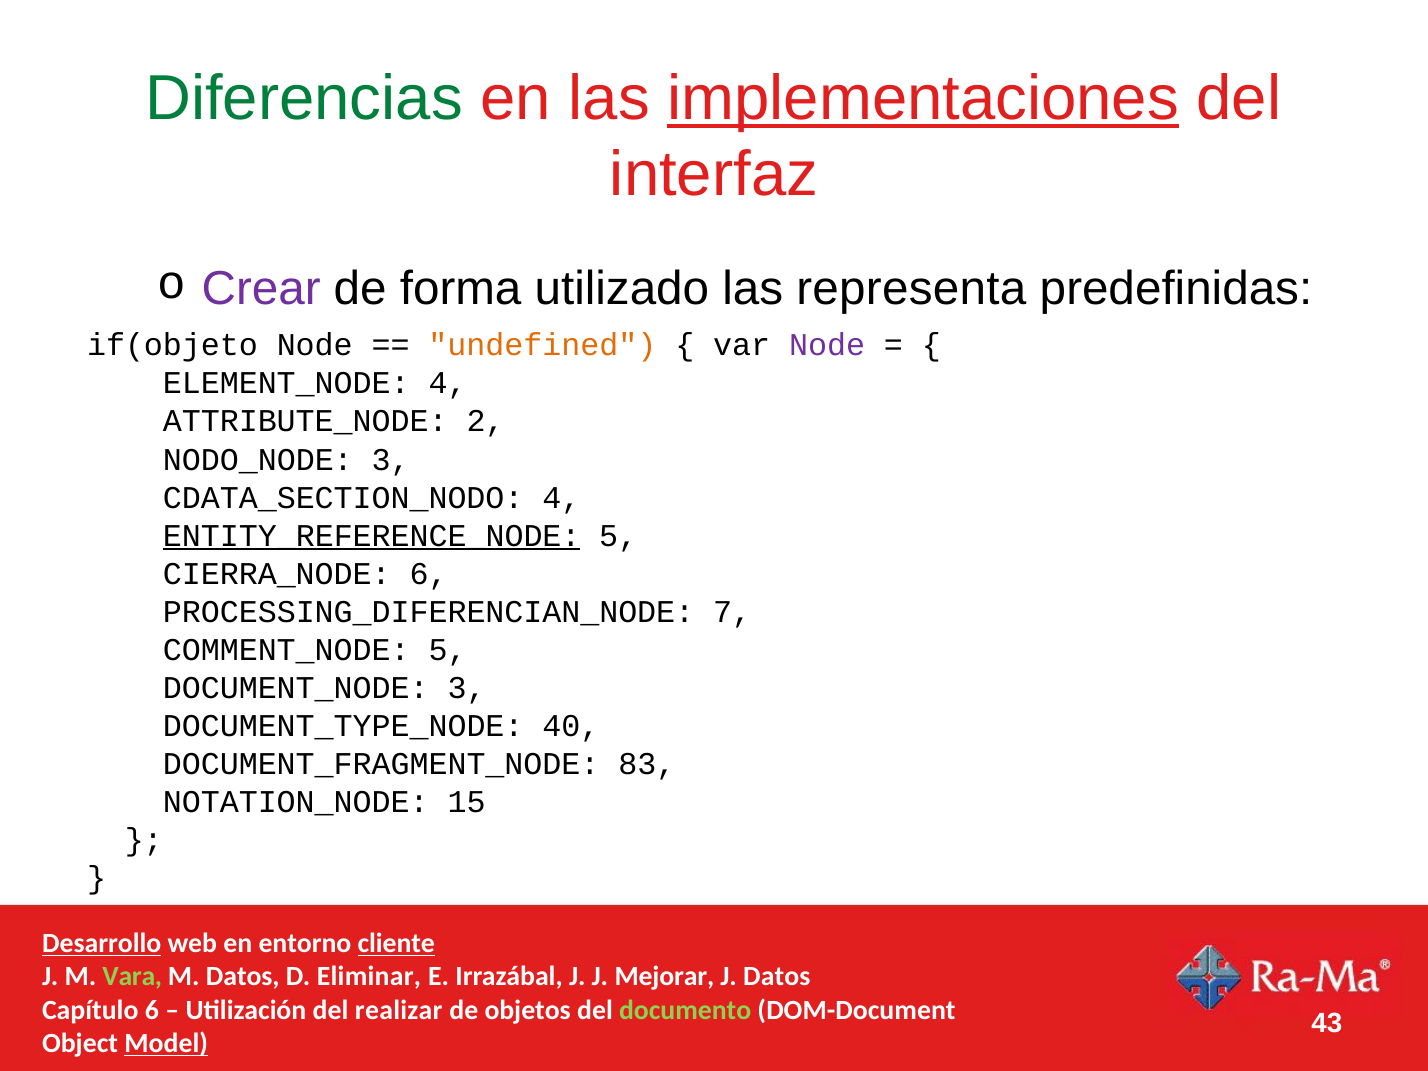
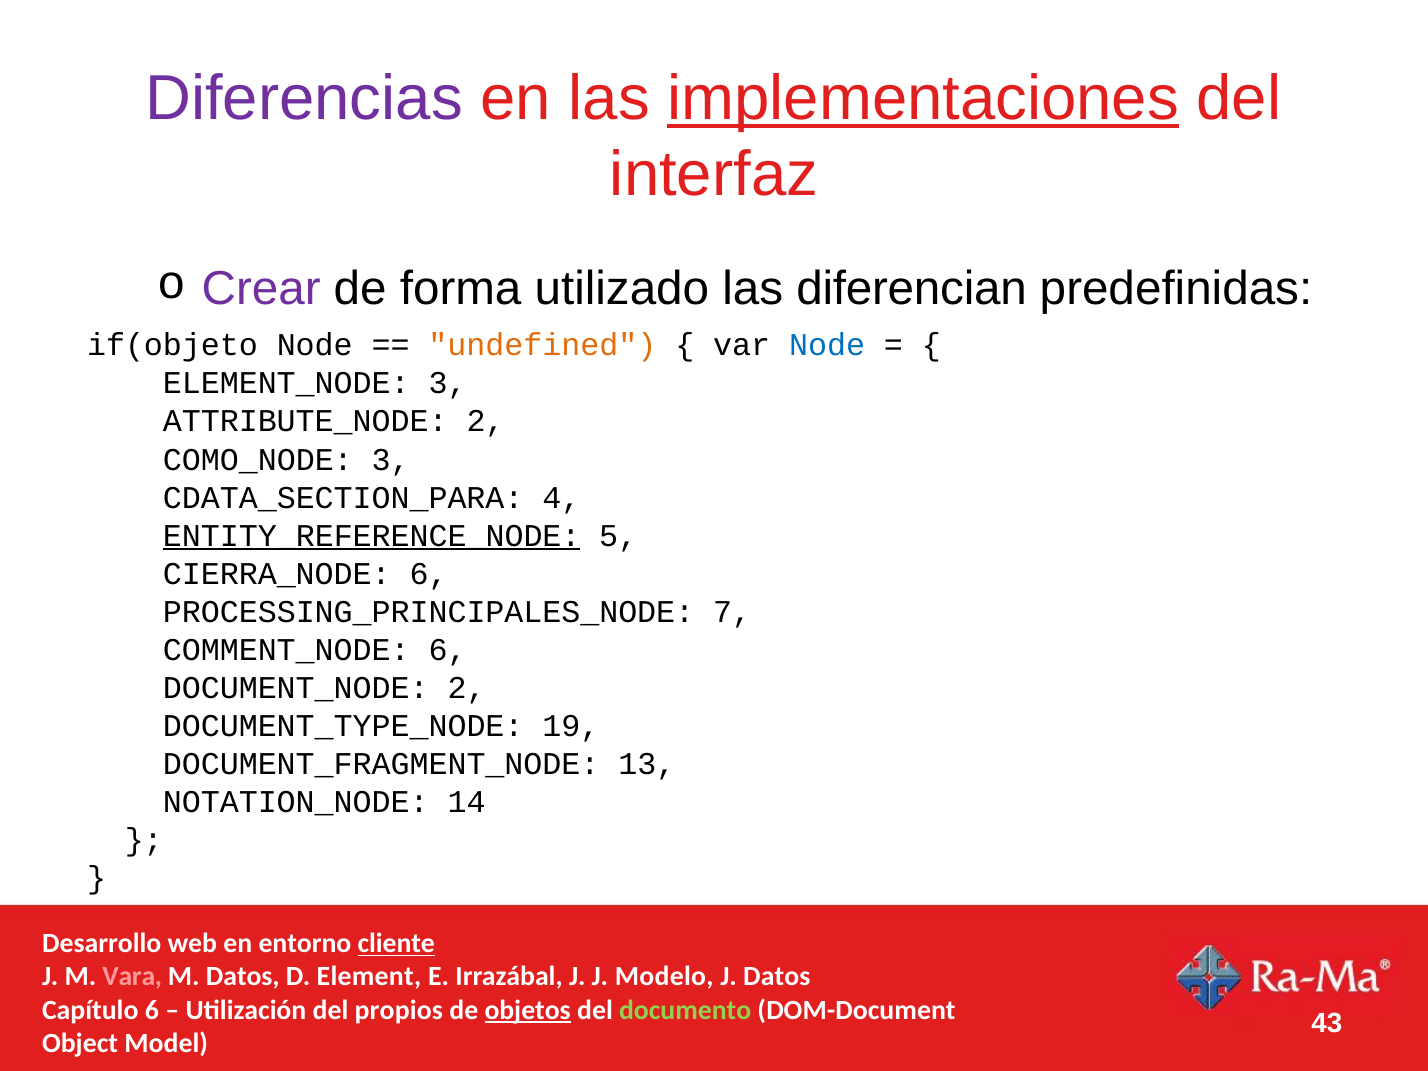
Diferencias colour: green -> purple (304, 98)
representa: representa -> diferencian (912, 289)
Node colour: purple -> blue (827, 345)
ELEMENT_NODE 4: 4 -> 3 (448, 383)
NODO_NODE: NODO_NODE -> COMO_NODE (258, 460)
CDATA_SECTION_NODO: CDATA_SECTION_NODO -> CDATA_SECTION_PARA (343, 498)
PROCESSING_DIFERENCIAN_NODE: PROCESSING_DIFERENCIAN_NODE -> PROCESSING_PRINCIPALES_NODE (429, 612)
COMMENT_NODE 5: 5 -> 6 (448, 650)
DOCUMENT_NODE 3: 3 -> 2 (467, 688)
40: 40 -> 19 (571, 726)
83: 83 -> 13 (647, 764)
15: 15 -> 14 (467, 802)
Desarrollo underline: present -> none (102, 943)
Vara colour: light green -> pink (132, 977)
Eliminar: Eliminar -> Element (369, 977)
Mejorar: Mejorar -> Modelo (664, 977)
realizar: realizar -> propios (399, 1010)
objetos underline: none -> present (528, 1010)
Model underline: present -> none (166, 1044)
